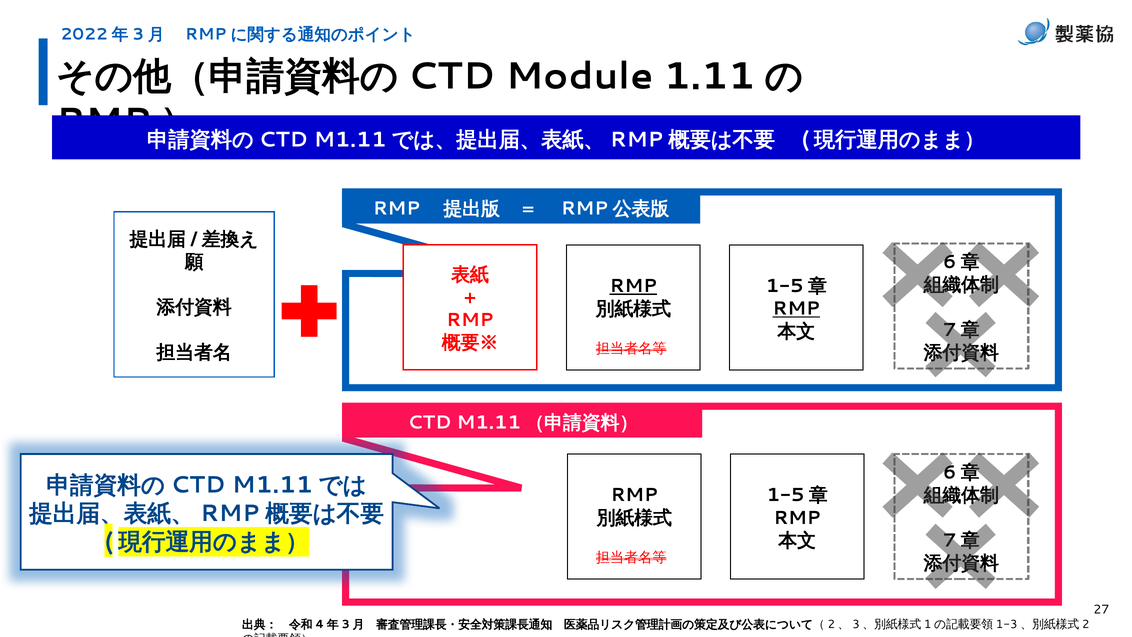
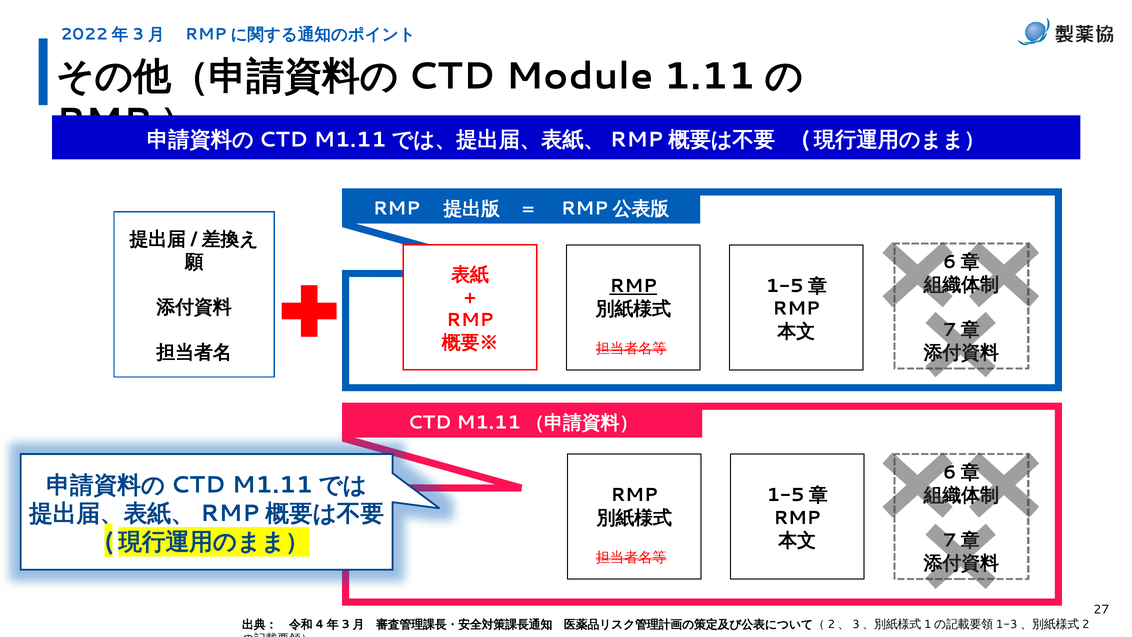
RMP underline: present -> none (796, 309)
